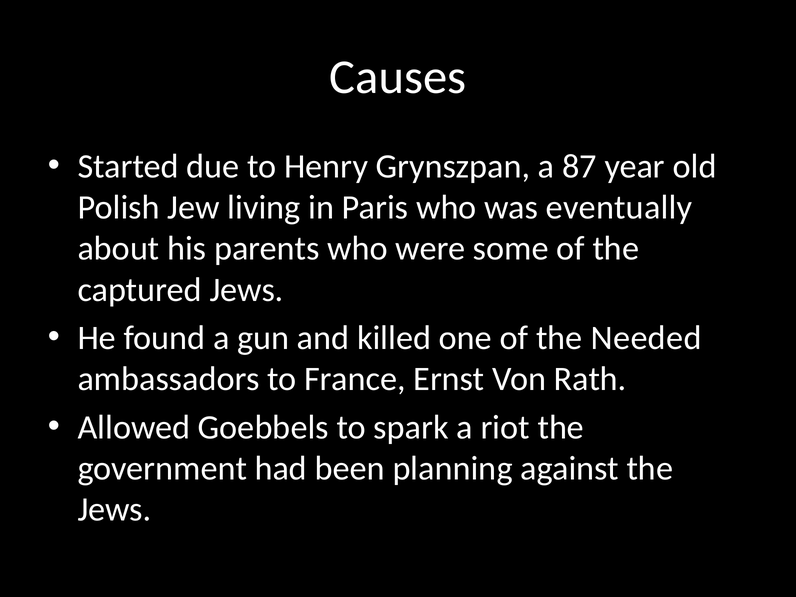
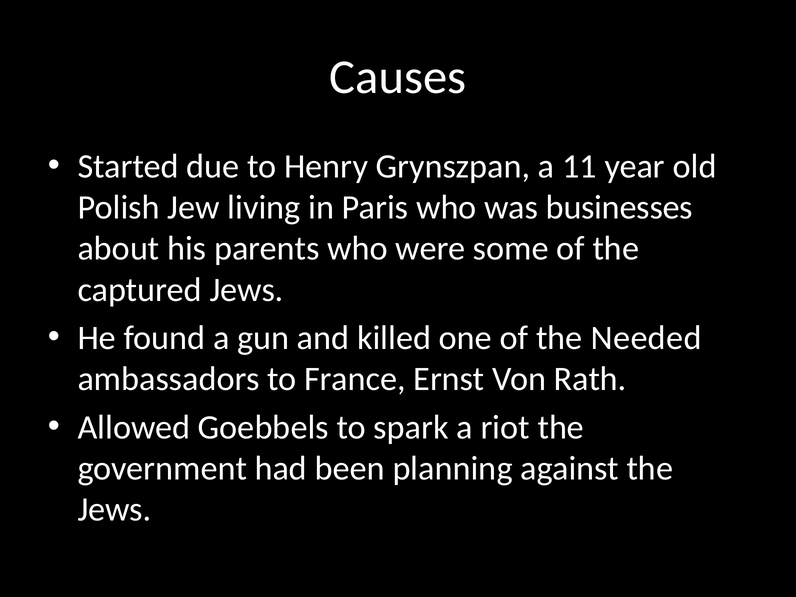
87: 87 -> 11 (579, 166)
eventually: eventually -> businesses (619, 207)
